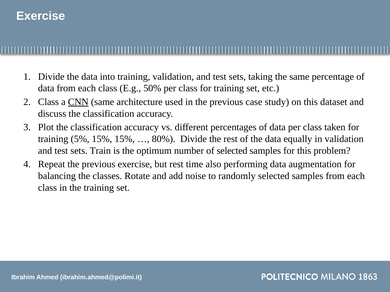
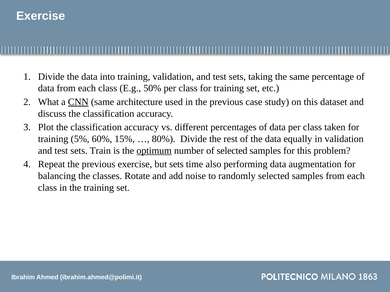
Class: Class -> What (48, 102)
5% 15%: 15% -> 60% (102, 139)
optimum underline: none -> present (154, 151)
but rest: rest -> sets (176, 164)
